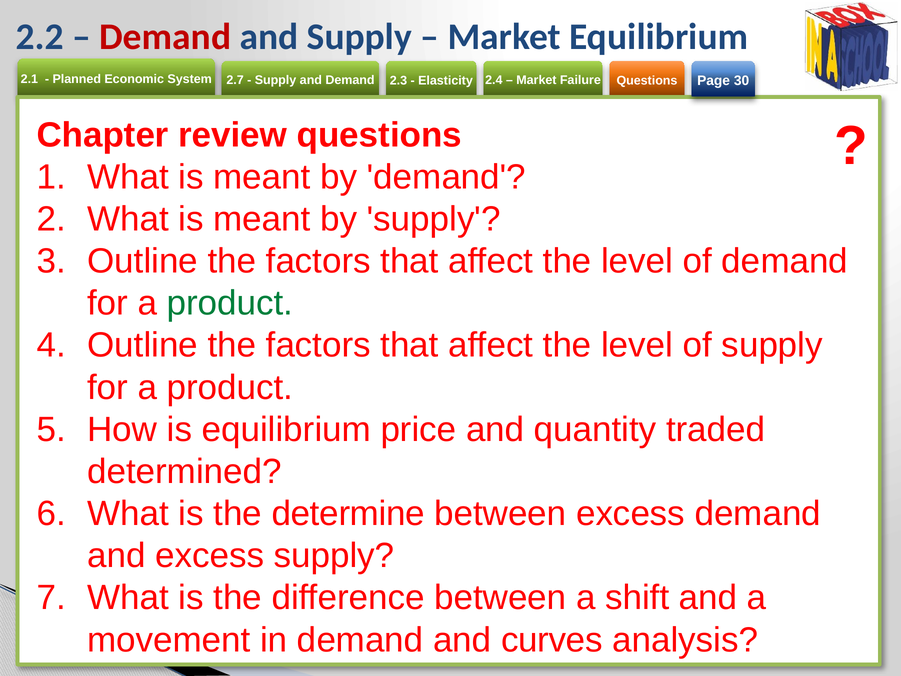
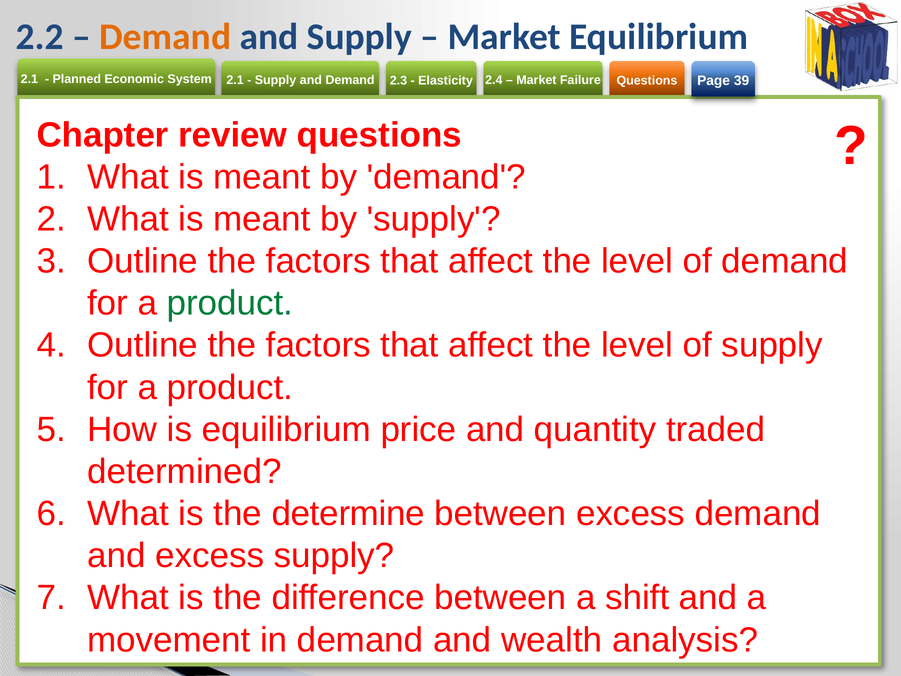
Demand colour: red -> orange (165, 37)
2.7: 2.7 -> 2.1 (235, 80)
30: 30 -> 39 (742, 81)
curves: curves -> wealth (552, 640)
